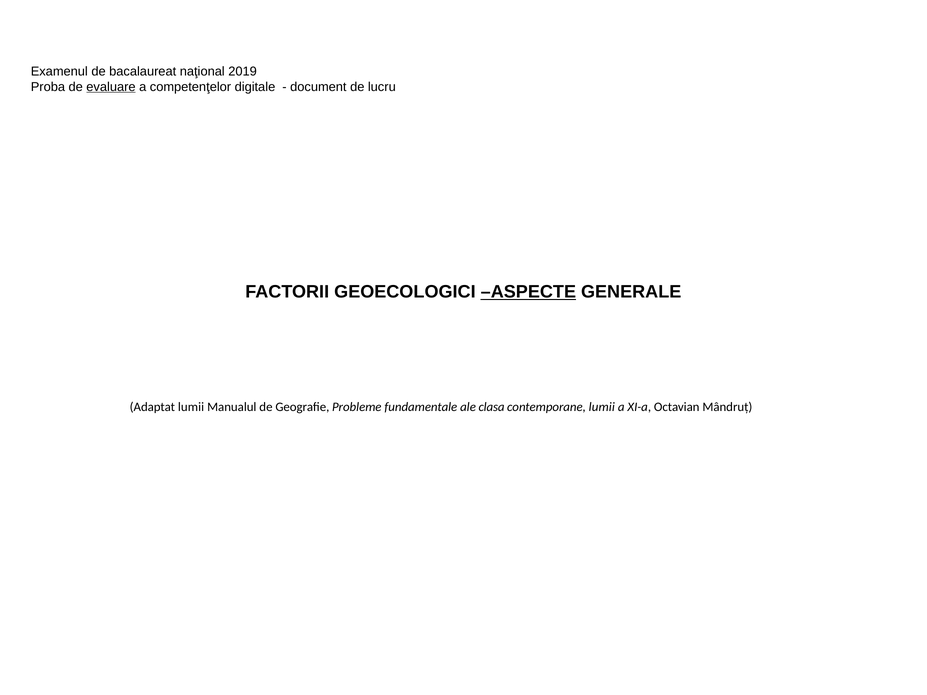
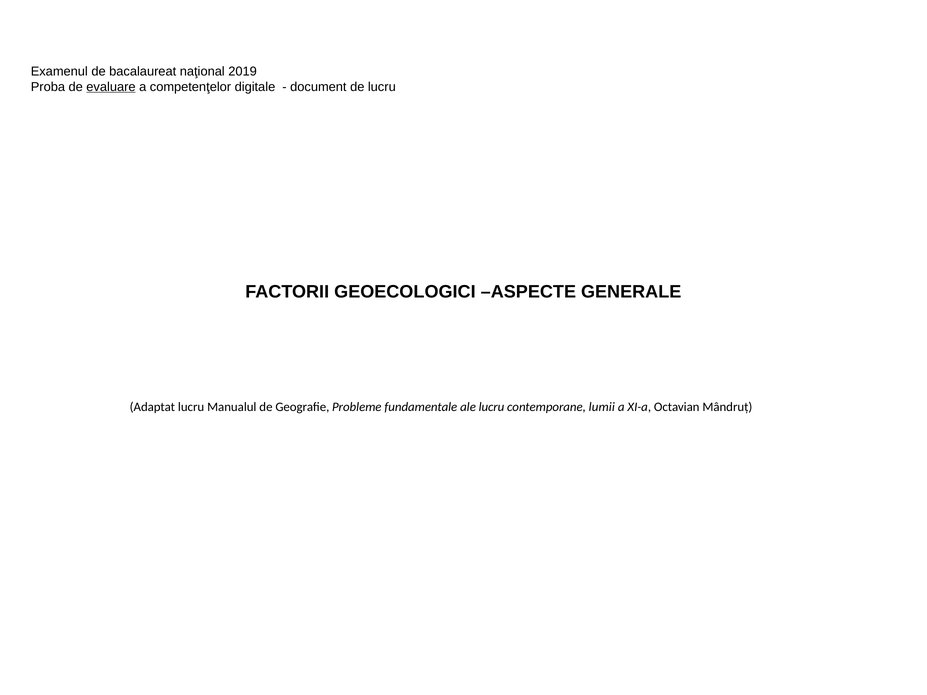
ASPECTE underline: present -> none (528, 292)
Adaptat lumii: lumii -> lucru (191, 407)
ale clasa: clasa -> lucru (492, 407)
